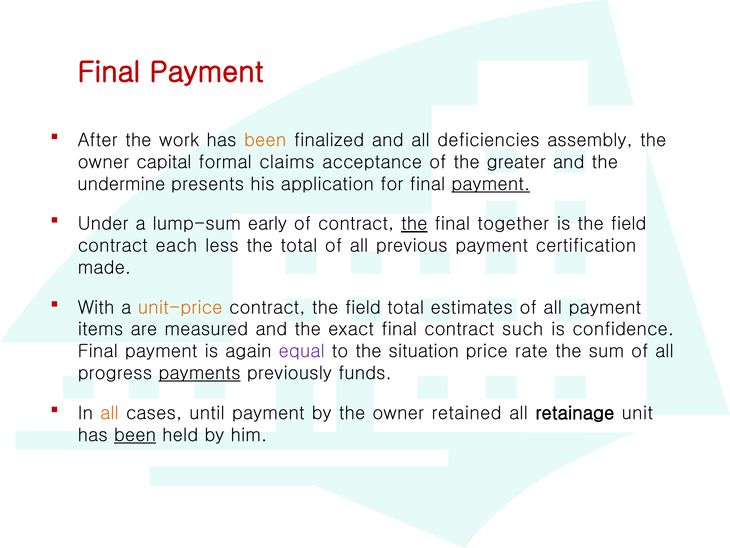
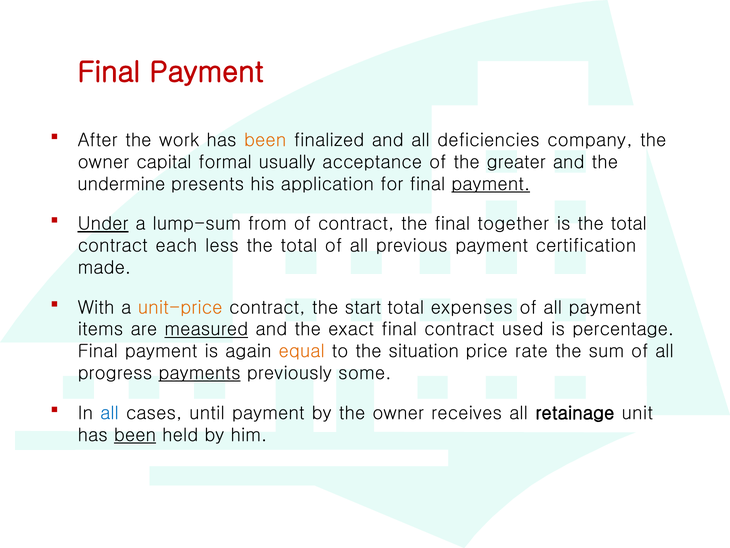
assembly: assembly -> company (590, 140)
claims: claims -> usually (287, 162)
Under underline: none -> present (103, 224)
early: early -> from (267, 224)
the underline: present -> none (414, 224)
is the field: field -> total (629, 224)
contract the field: field -> start (363, 307)
estimates: estimates -> expenses (472, 307)
measured underline: none -> present (206, 329)
such: such -> used (523, 329)
confidence: confidence -> percentage (623, 329)
equal colour: purple -> orange (302, 351)
funds: funds -> some (365, 373)
all colour: orange -> blue (109, 413)
retained: retained -> receives (467, 413)
